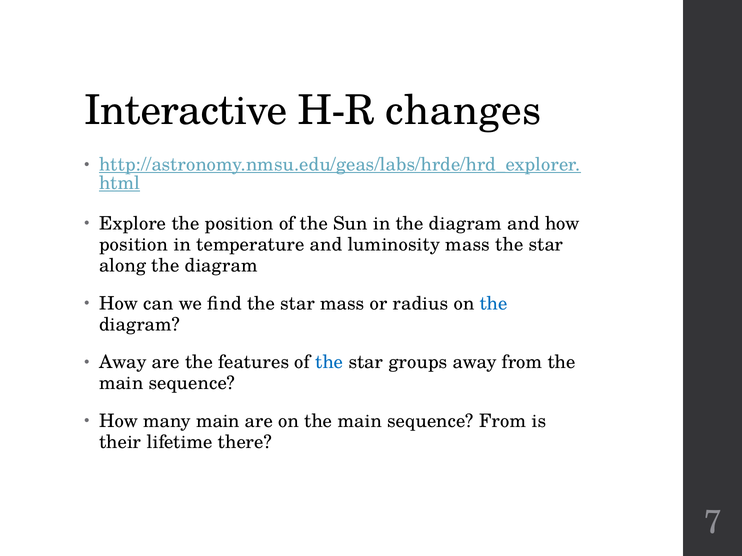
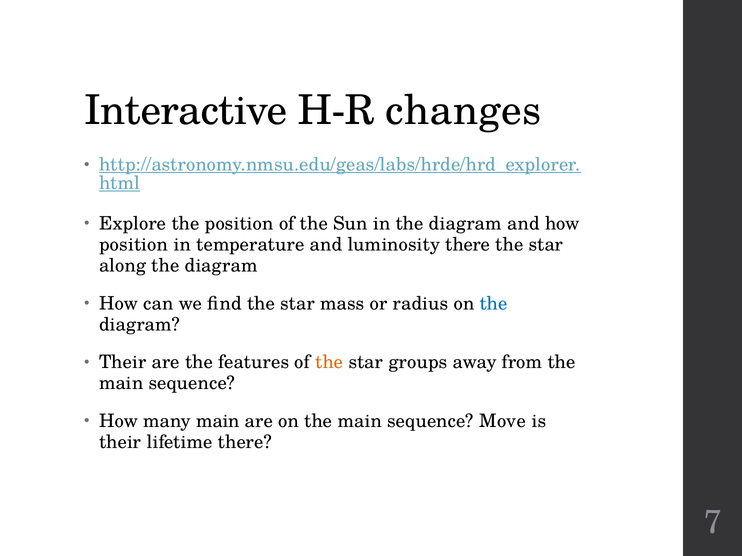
luminosity mass: mass -> there (468, 245)
Away: Away -> Their (123, 363)
the colour: blue -> orange (329, 363)
sequence From: From -> Move (503, 421)
